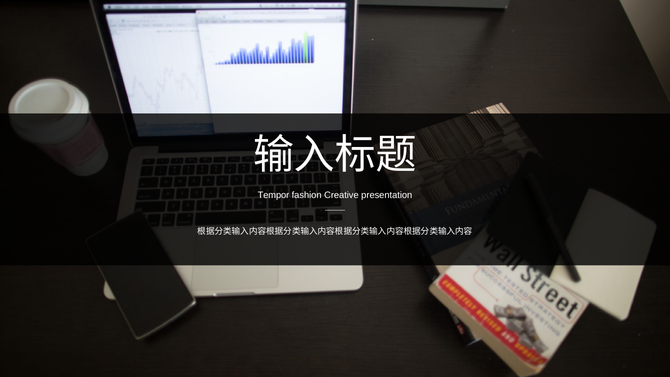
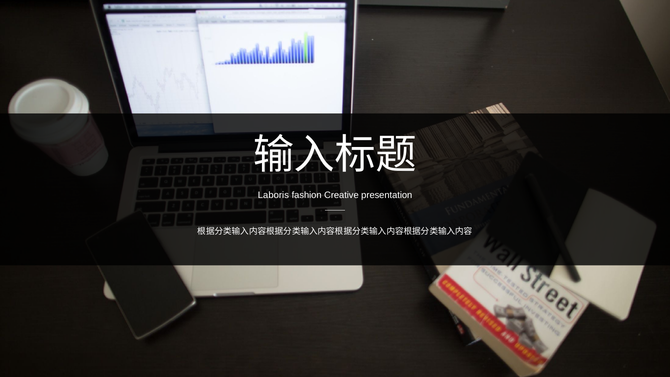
Tempor: Tempor -> Laboris (273, 195)
